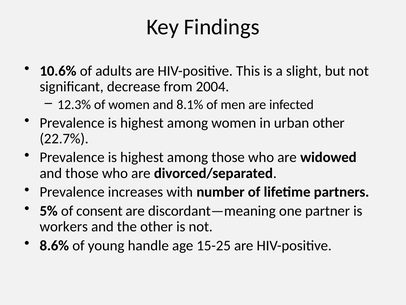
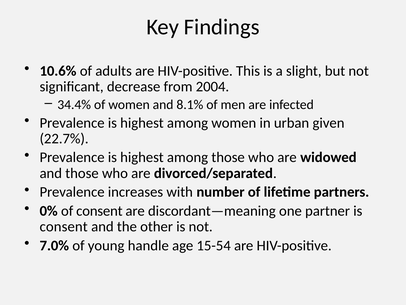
12.3%: 12.3% -> 34.4% (74, 105)
urban other: other -> given (329, 123)
5%: 5% -> 0% (49, 211)
workers: workers -> consent (64, 226)
8.6%: 8.6% -> 7.0% (54, 245)
15-25: 15-25 -> 15-54 (214, 245)
